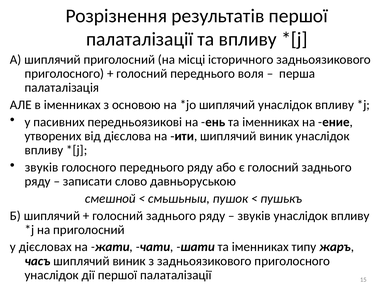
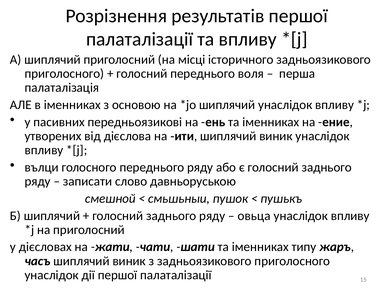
звуків: звуків -> вълци (42, 167)
звуків: звуків -> овьца (254, 215)
